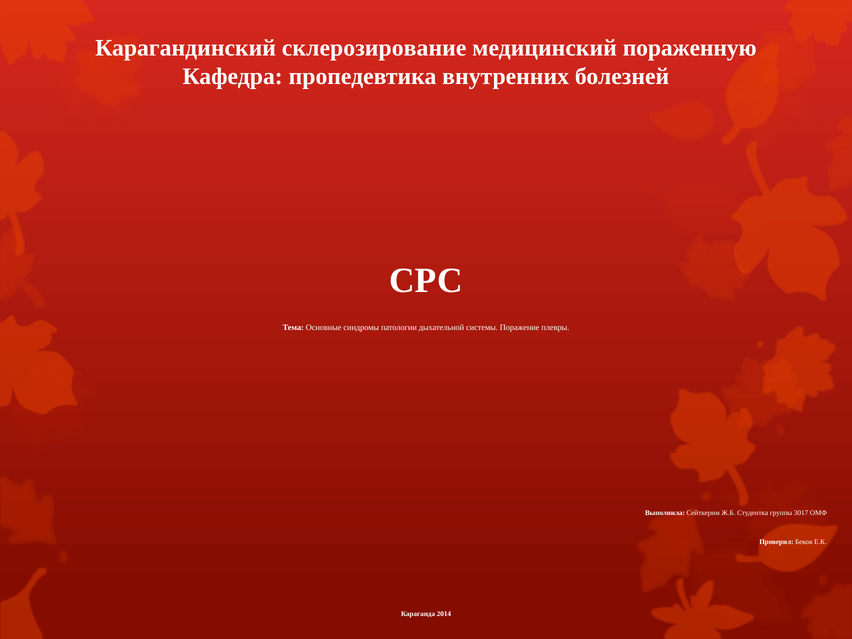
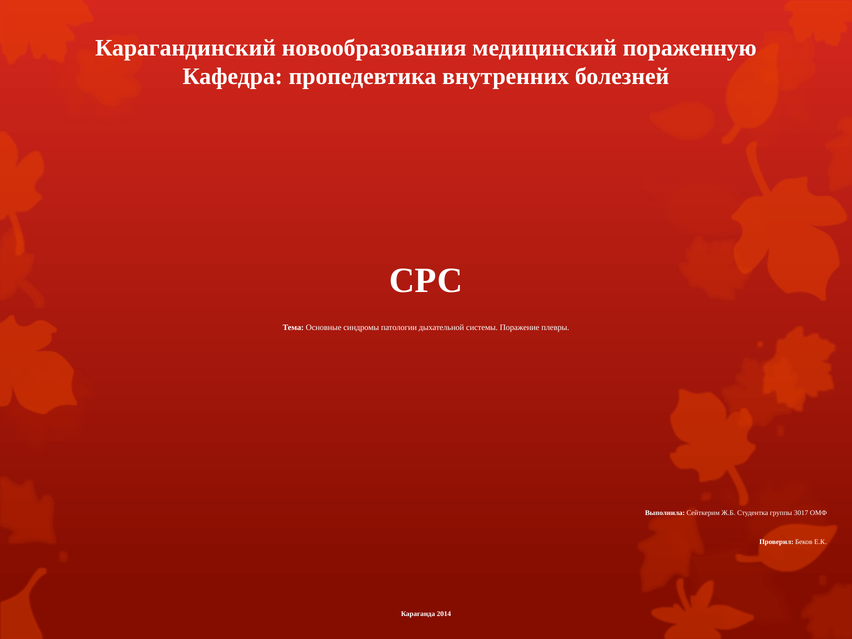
склерозирование: склерозирование -> новообразования (374, 48)
